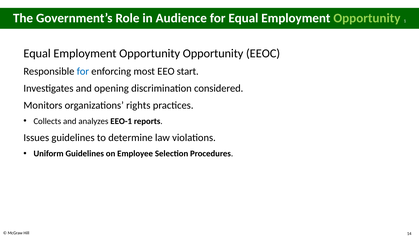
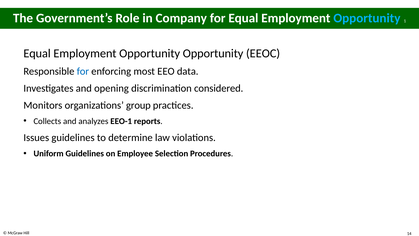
Audience: Audience -> Company (181, 18)
Opportunity colour: light green -> light blue (367, 18)
start: start -> data (188, 71)
rights: rights -> group (138, 105)
